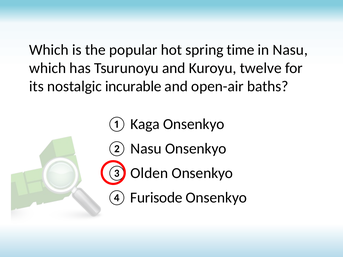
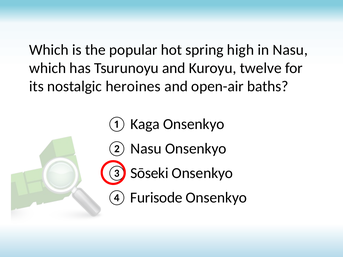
time: time -> high (240, 50)
incurable: incurable -> heroines (133, 86)
Olden: Olden -> Sōseki (149, 173)
